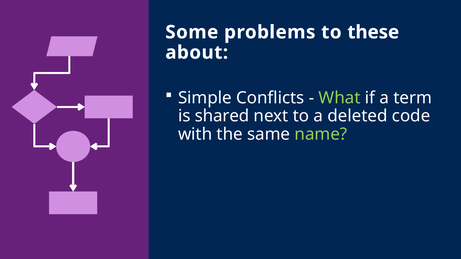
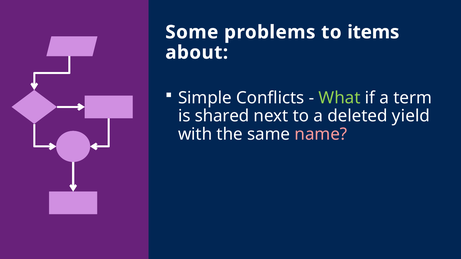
these: these -> items (373, 32)
code: code -> yield (411, 116)
name colour: light green -> pink (321, 134)
